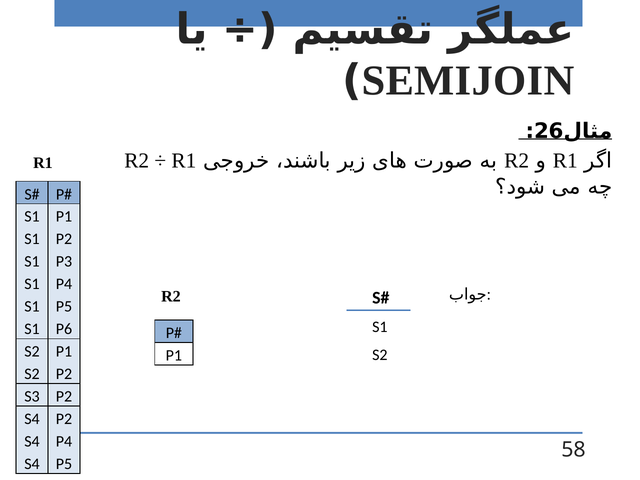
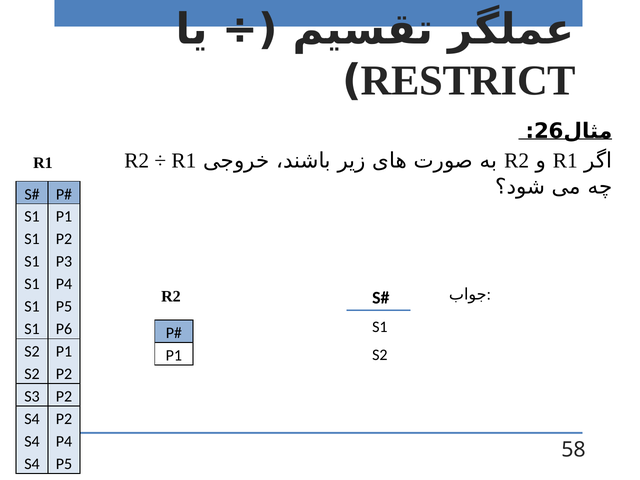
SEMIJOIN: SEMIJOIN -> RESTRICT (468, 81)
